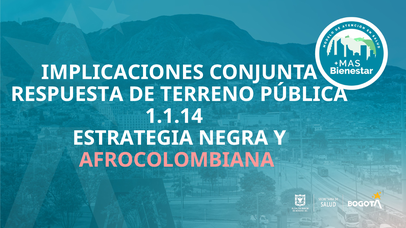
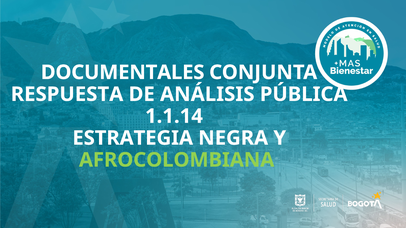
IMPLICACIONES: IMPLICACIONES -> DOCUMENTALES (123, 72)
TERRENO: TERRENO -> ANÁLISIS (207, 94)
AFROCOLOMBIANA colour: pink -> light green (177, 160)
